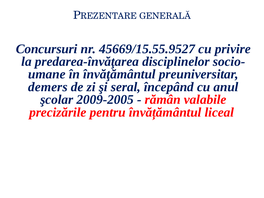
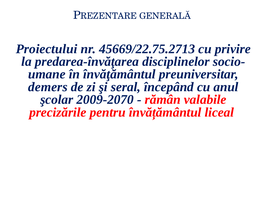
Concursuri: Concursuri -> Proiectului (47, 49)
45669/15.55.9527: 45669/15.55.9527 -> 45669/22.75.2713 (147, 49)
2009-2005: 2009-2005 -> 2009-2070 (105, 100)
